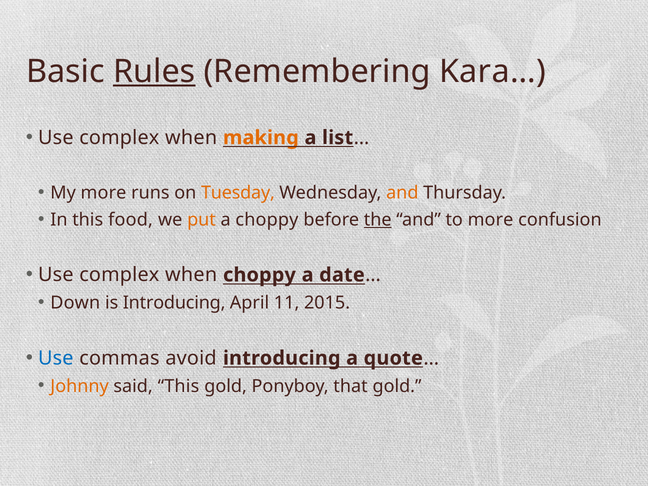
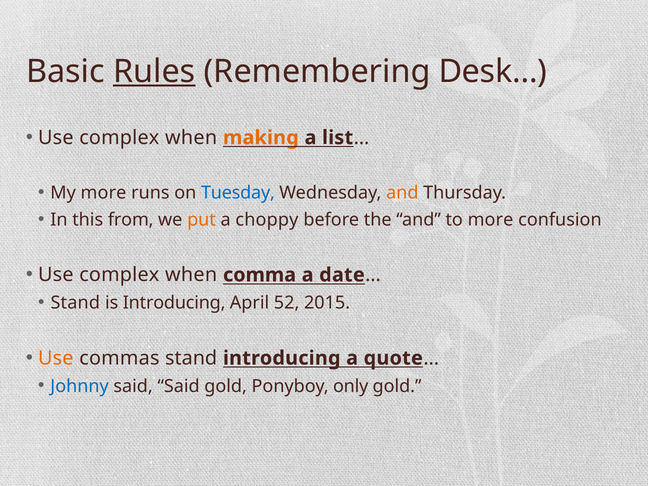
Kara…: Kara… -> Desk… (493, 71)
Tuesday colour: orange -> blue (238, 193)
food: food -> from (131, 220)
the underline: present -> none (378, 220)
when choppy: choppy -> comma (260, 275)
Down: Down -> Stand (75, 303)
11: 11 -> 52 (287, 303)
Use colour: blue -> orange (56, 358)
commas avoid: avoid -> stand (191, 358)
Johnny colour: orange -> blue (80, 386)
said This: This -> Said (179, 386)
that: that -> only (351, 386)
